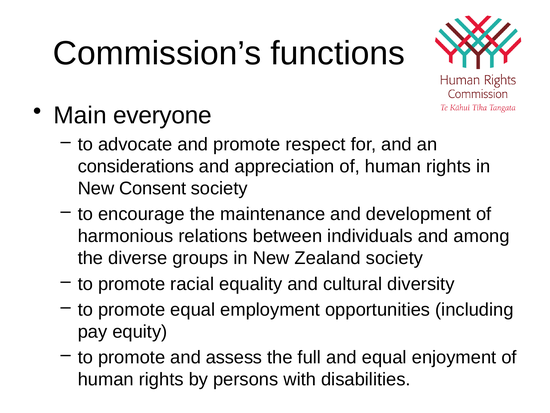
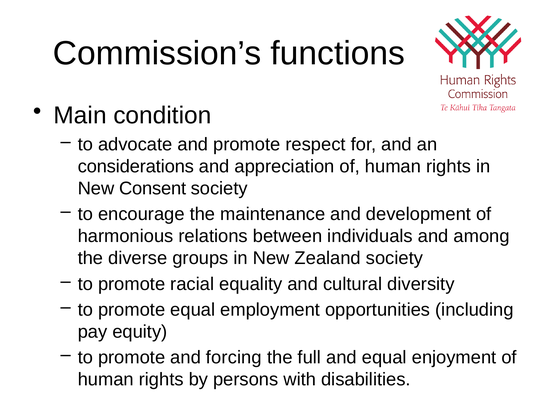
everyone: everyone -> condition (162, 115)
assess: assess -> forcing (234, 357)
